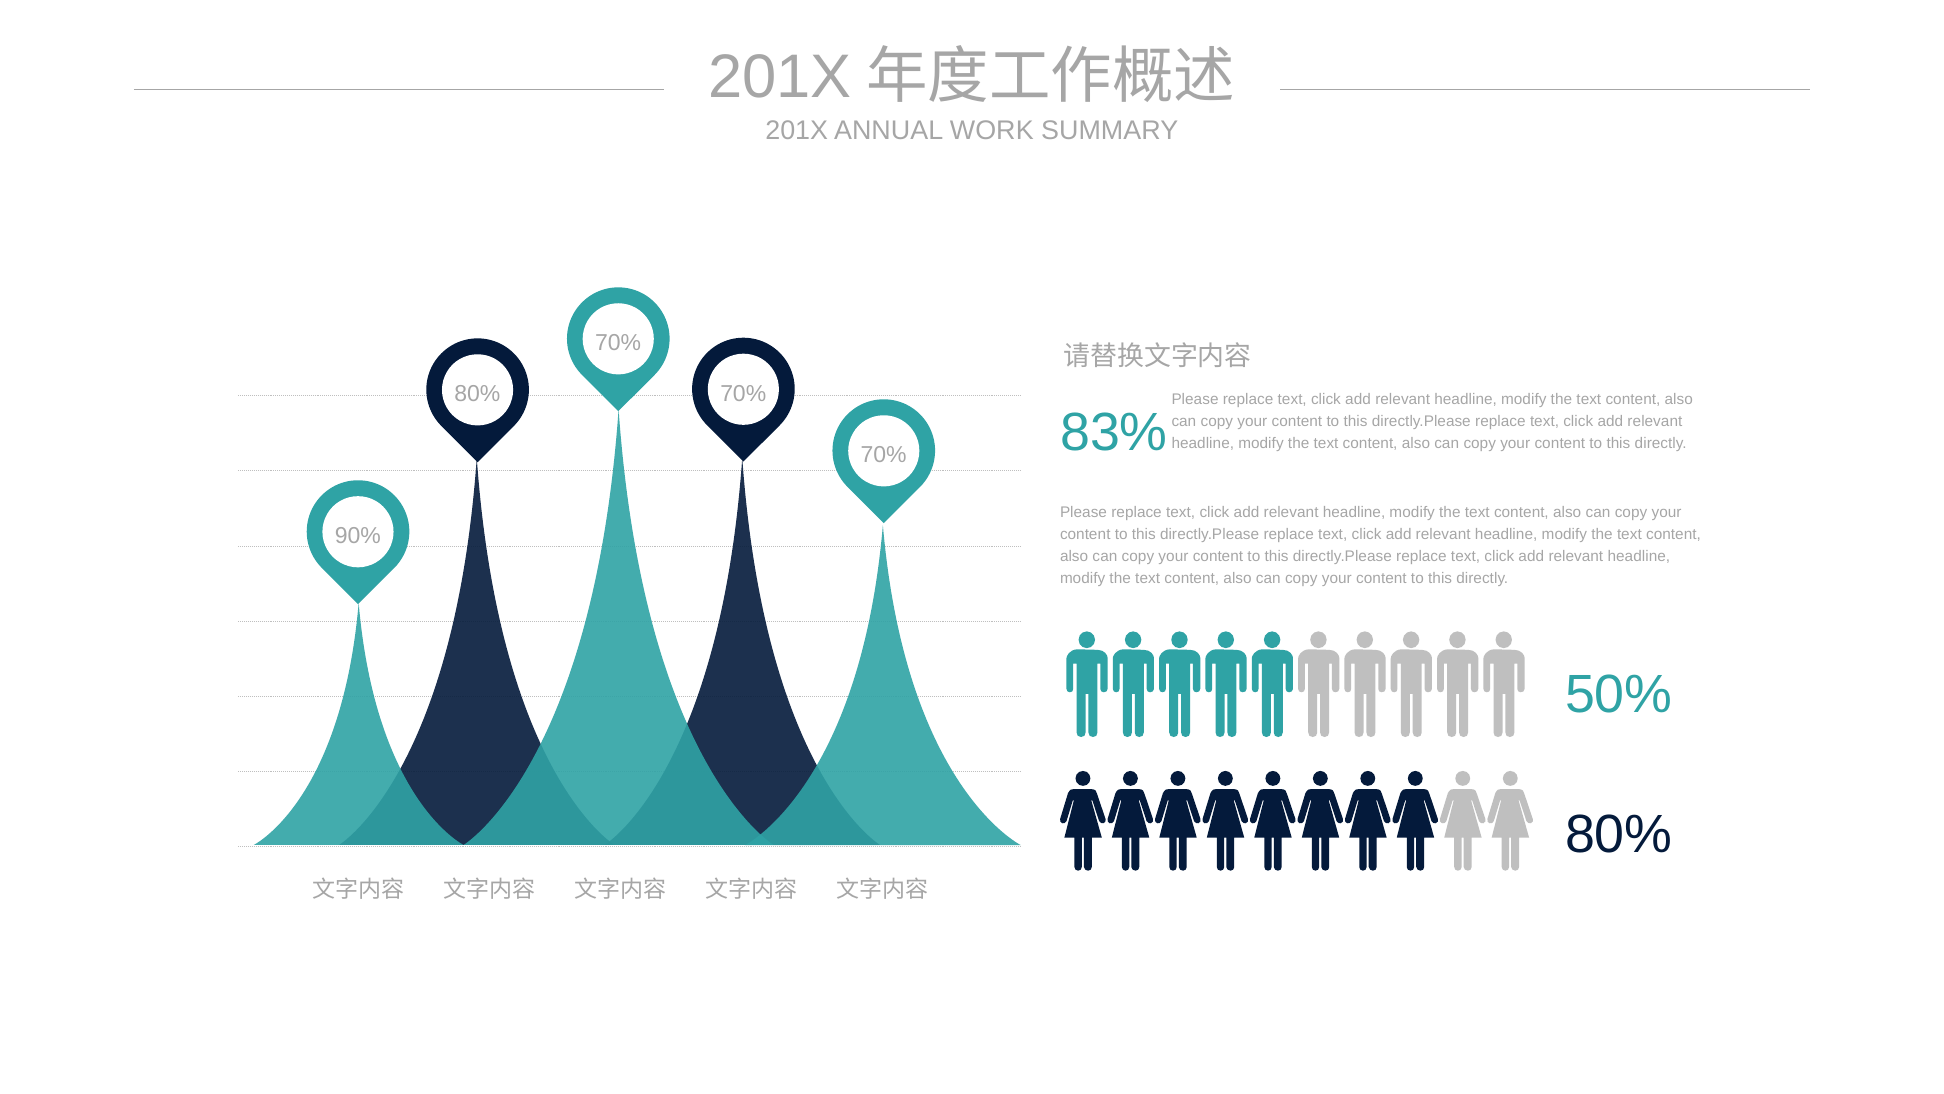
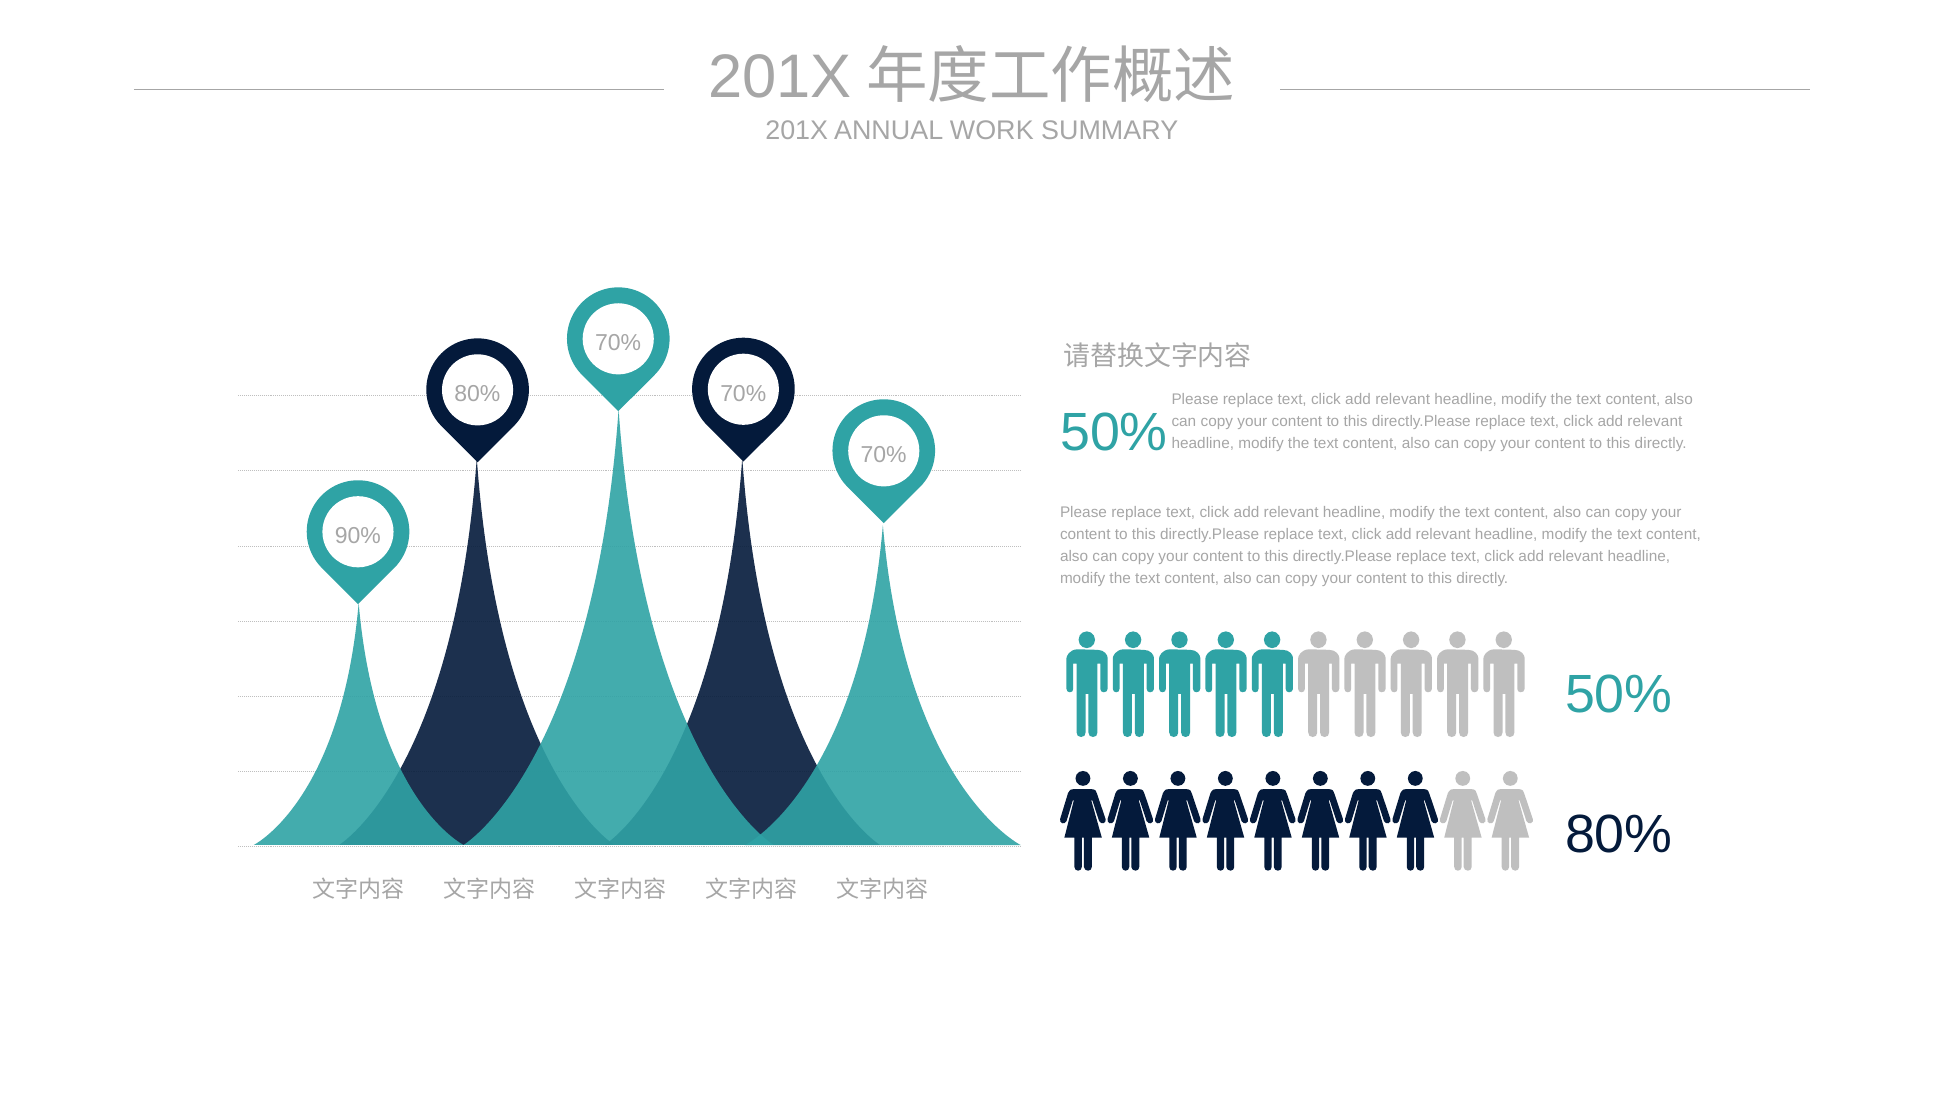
83%: 83% -> 50% (1114, 433)
